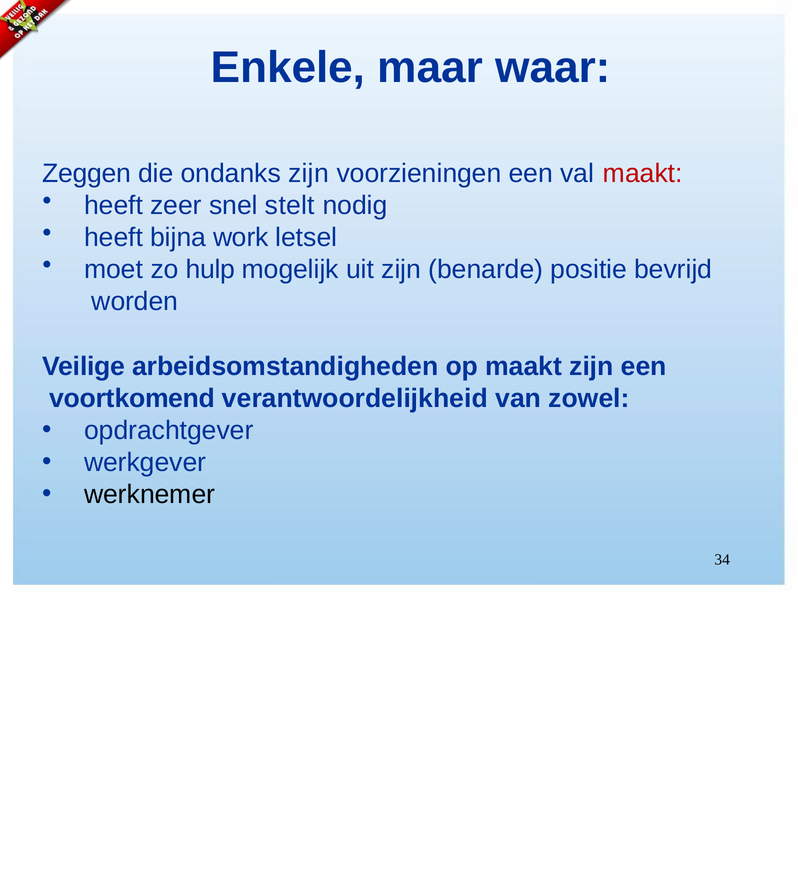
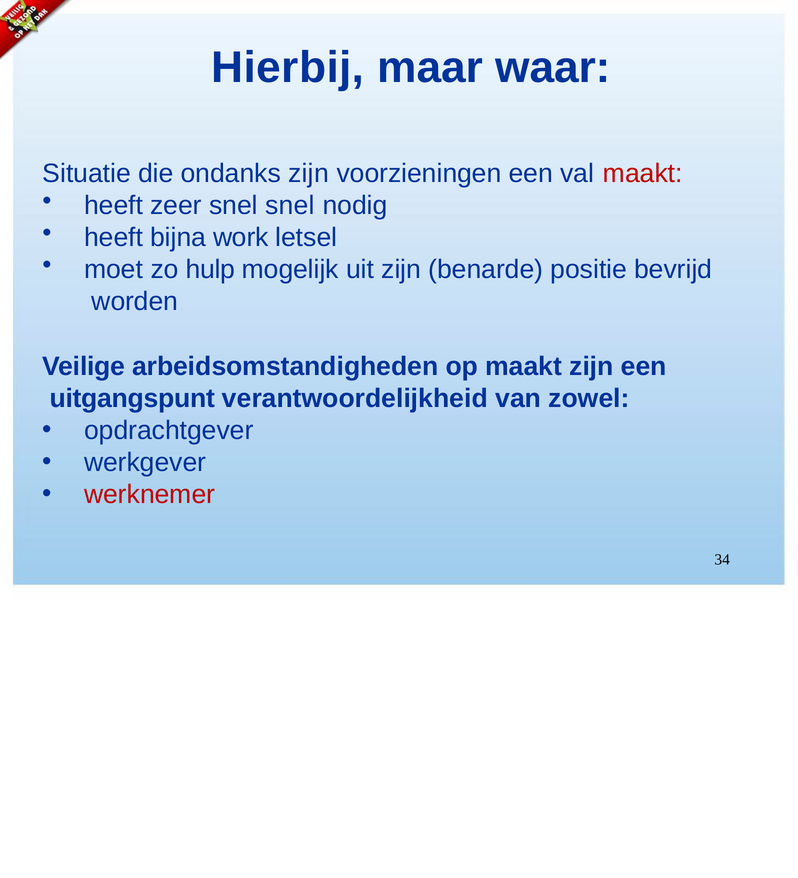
Enkele: Enkele -> Hierbij (288, 68)
Zeggen: Zeggen -> Situatie (87, 174)
snel stelt: stelt -> snel (290, 205)
voortkomend: voortkomend -> uitgangspunt (132, 398)
werknemer colour: black -> red (150, 494)
